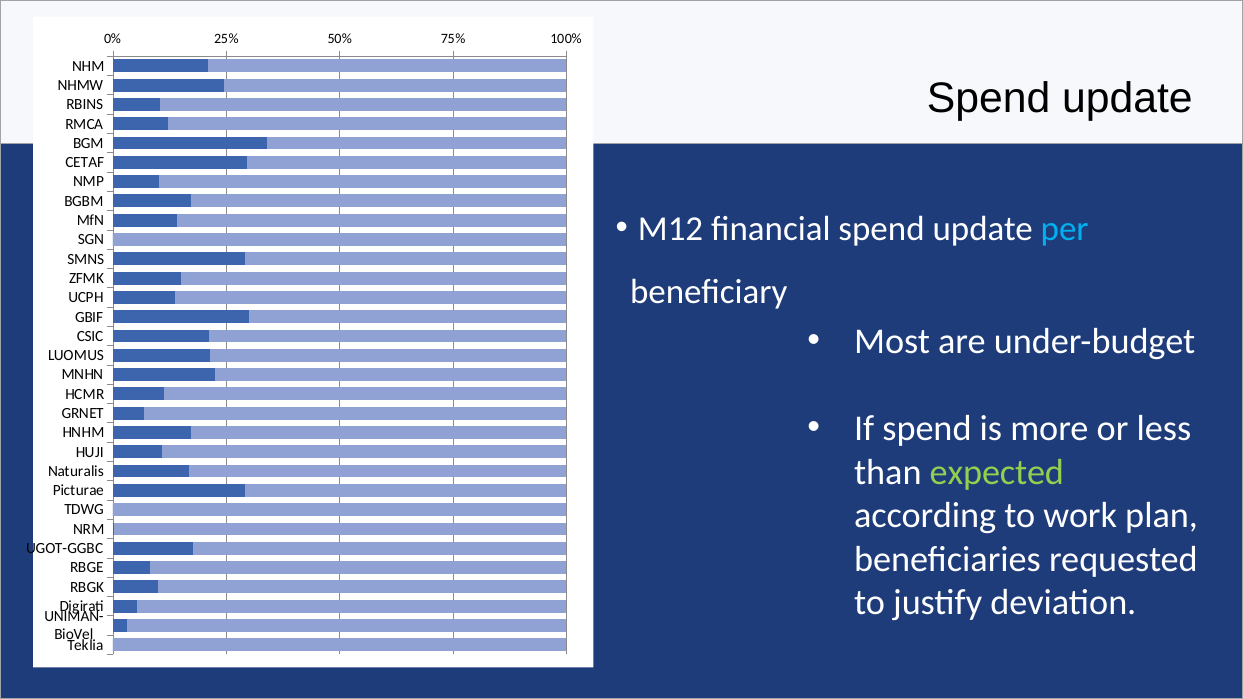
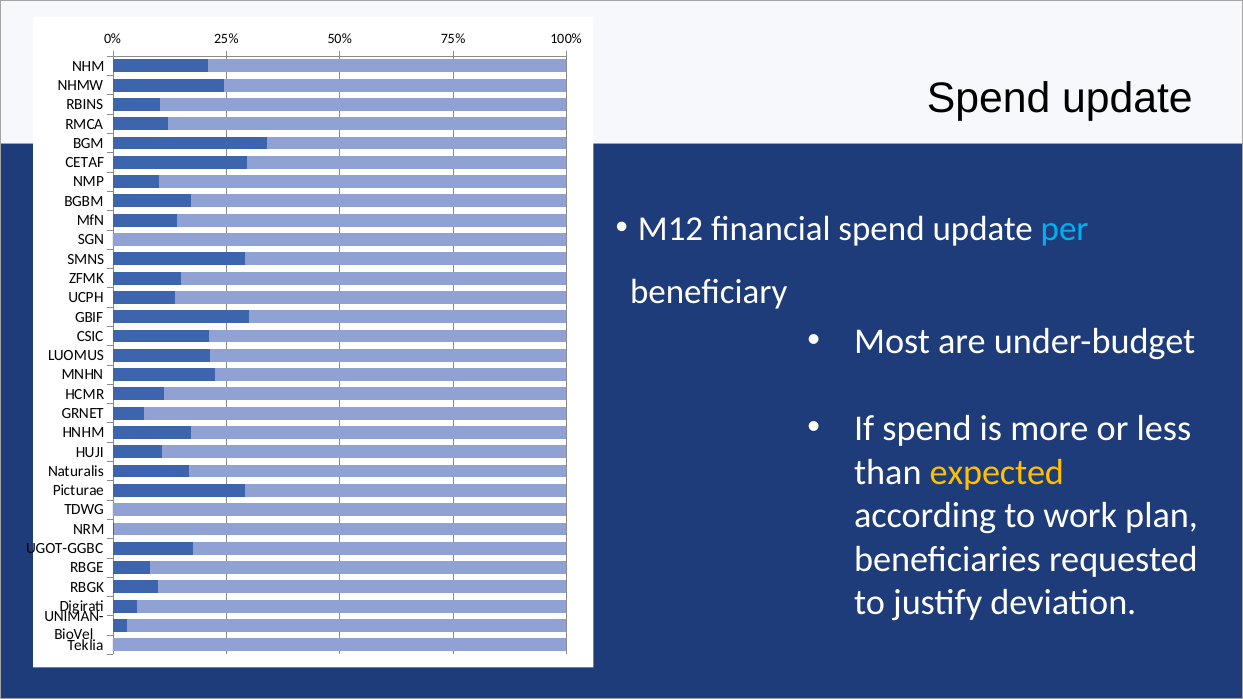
expected colour: light green -> yellow (997, 473)
